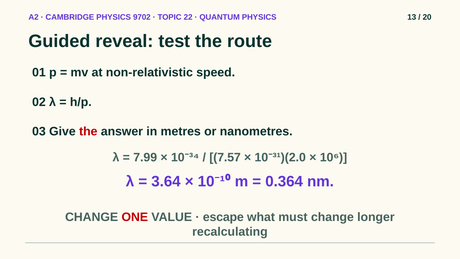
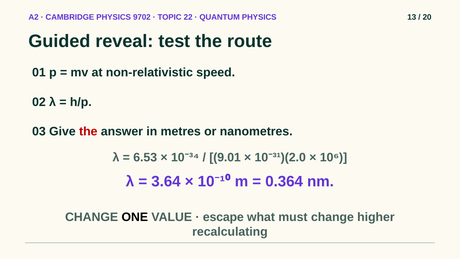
7.99: 7.99 -> 6.53 (145, 157)
7.57: 7.57 -> 9.01 (225, 157)
ONE colour: red -> black (135, 217)
longer: longer -> higher (376, 217)
